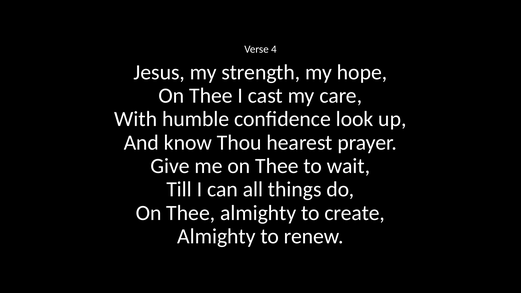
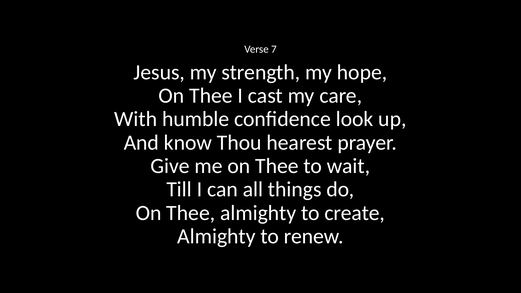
4: 4 -> 7 (274, 49)
